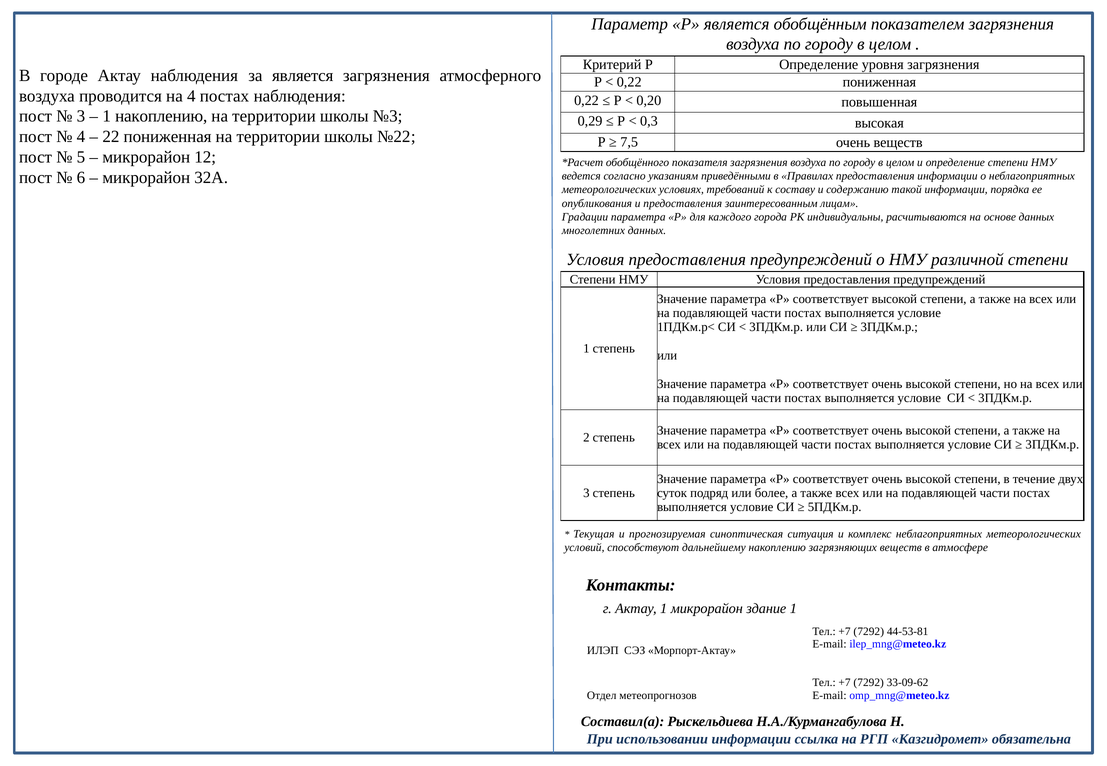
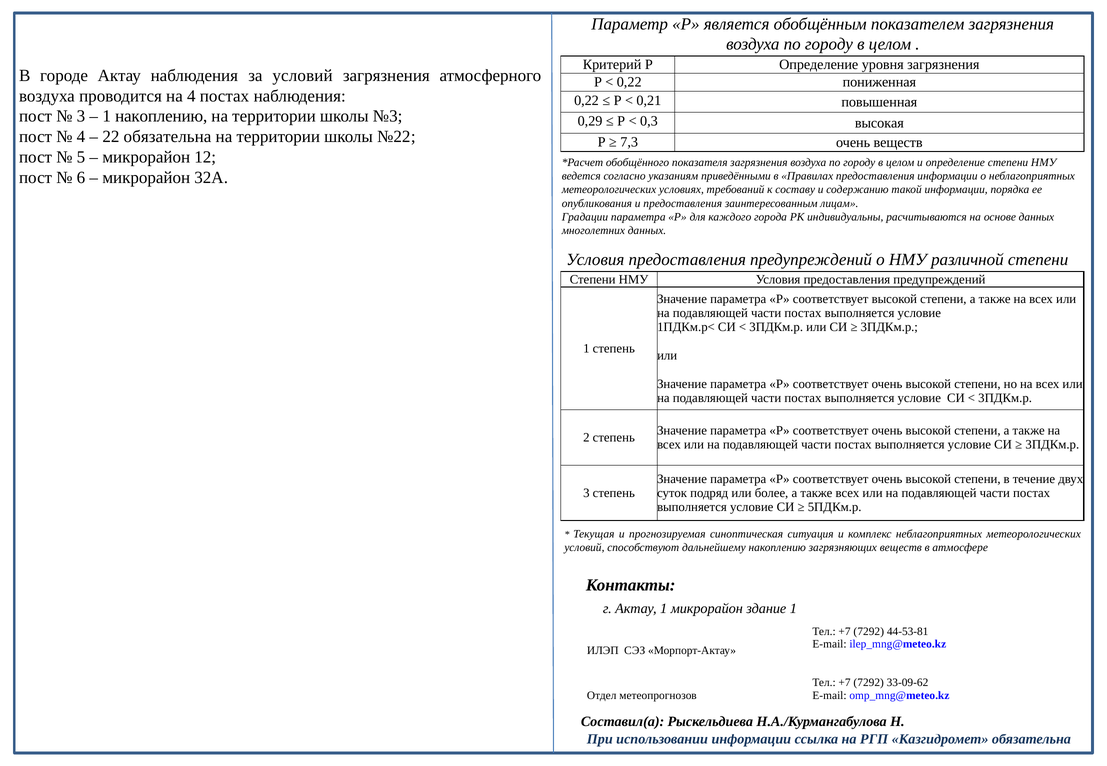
за является: является -> условий (303, 76)
0,20: 0,20 -> 0,21 (649, 100)
22 пониженная: пониженная -> обязательна (167, 137)
7,5: 7,5 -> 7,3 (629, 142)
